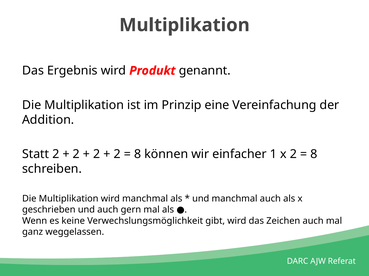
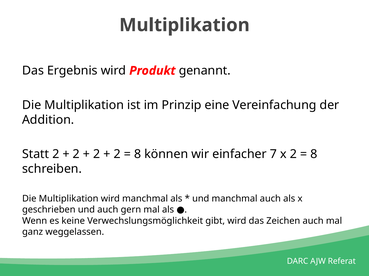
1: 1 -> 7 (273, 155)
